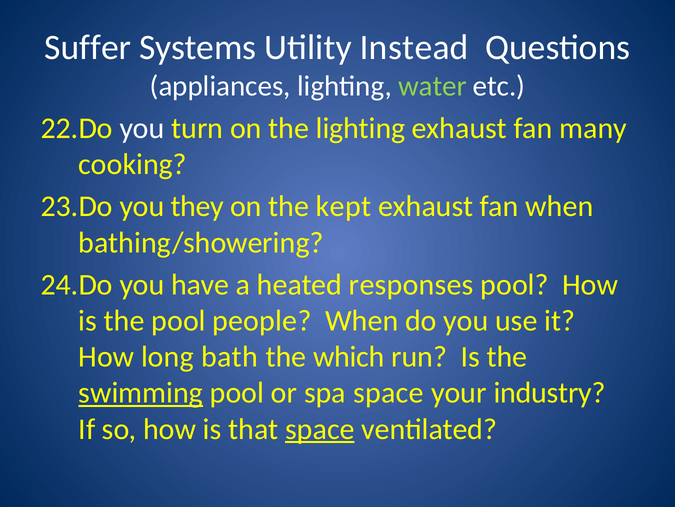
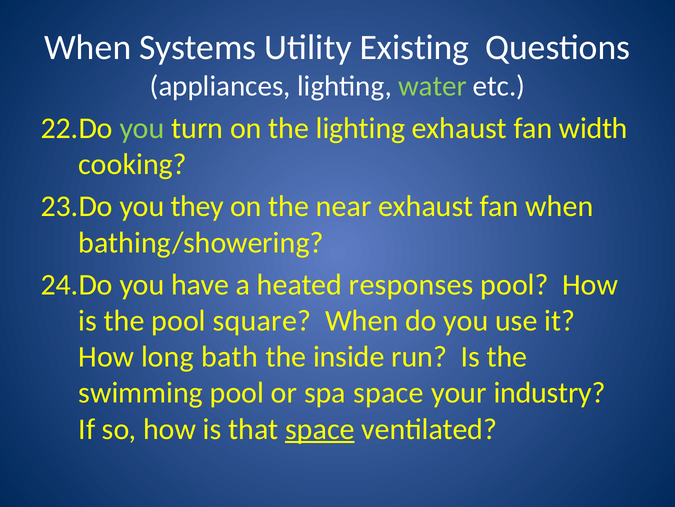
Suffer: Suffer -> When (88, 48)
Instead: Instead -> Existing (414, 48)
you colour: white -> light green (142, 128)
many: many -> width (593, 128)
kept: kept -> near (344, 206)
people: people -> square (262, 320)
which: which -> inside (349, 356)
swimming underline: present -> none (141, 392)
